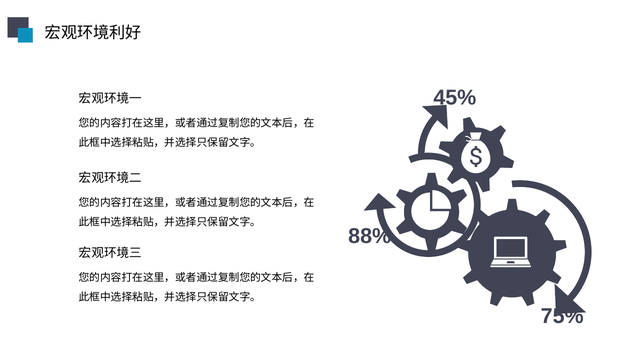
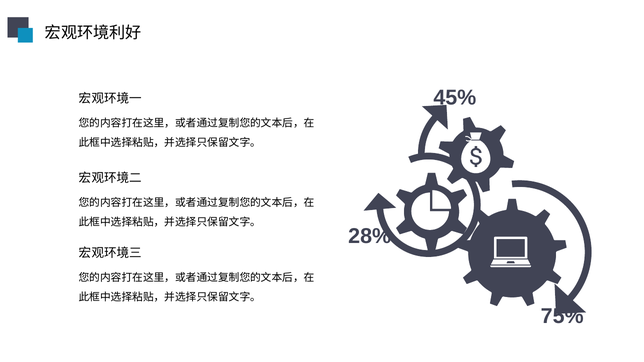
88%: 88% -> 28% (370, 236)
